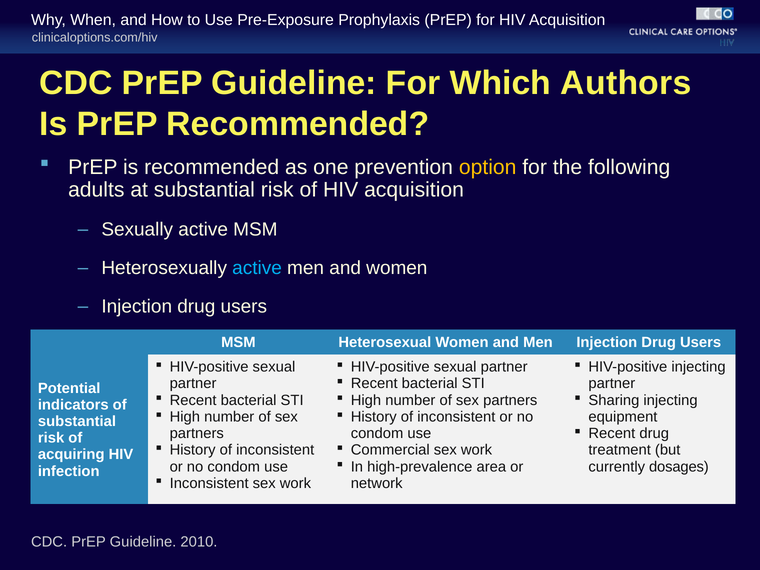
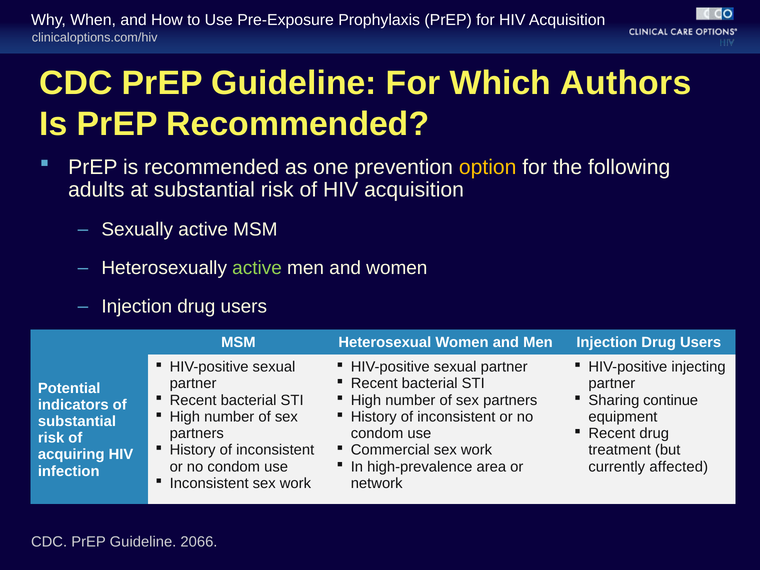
active colour: light blue -> light green (257, 268)
Sharing injecting: injecting -> continue (671, 400)
dosages: dosages -> affected (679, 467)
2010: 2010 -> 2066 (199, 542)
